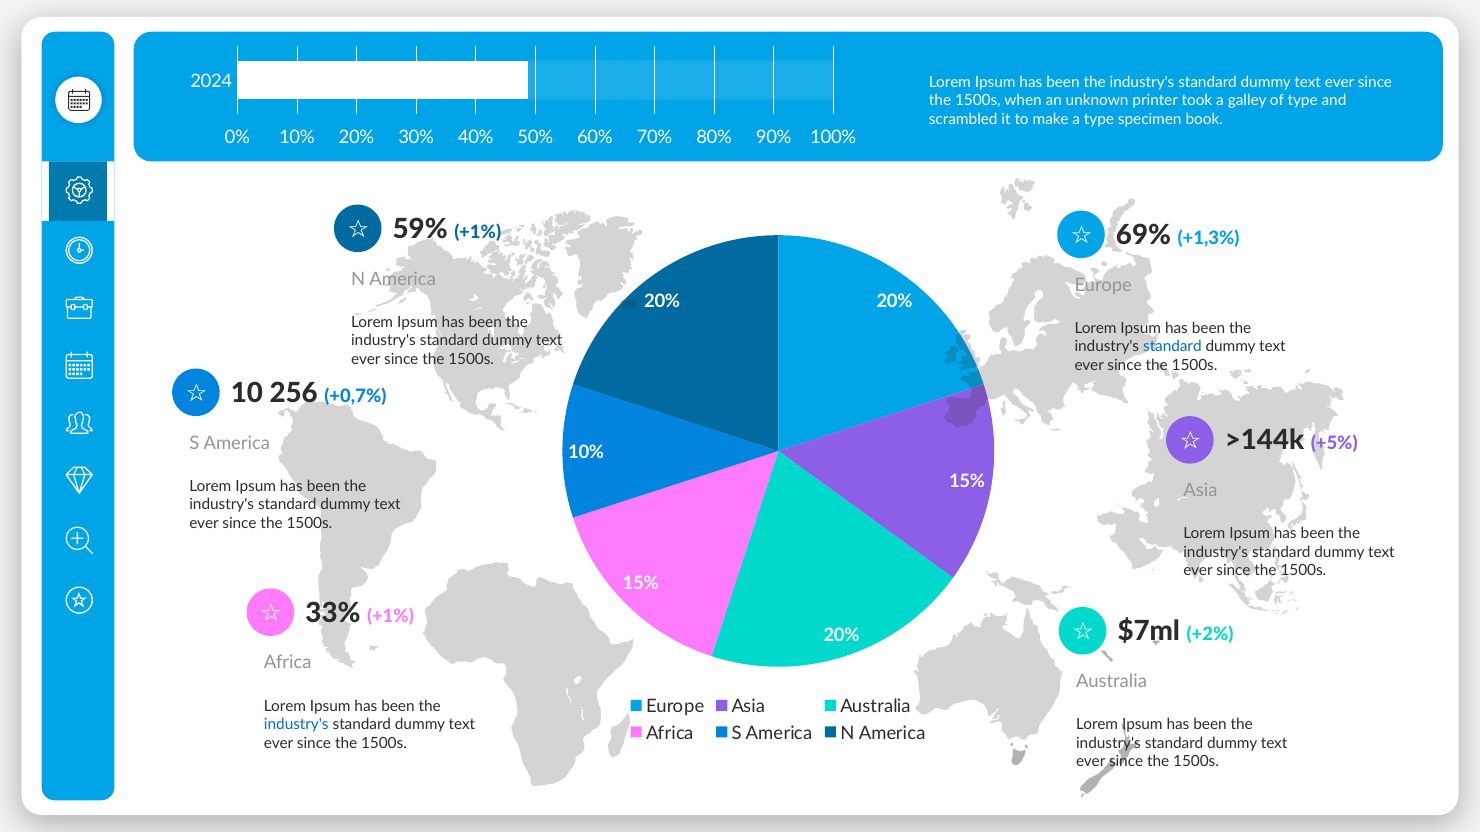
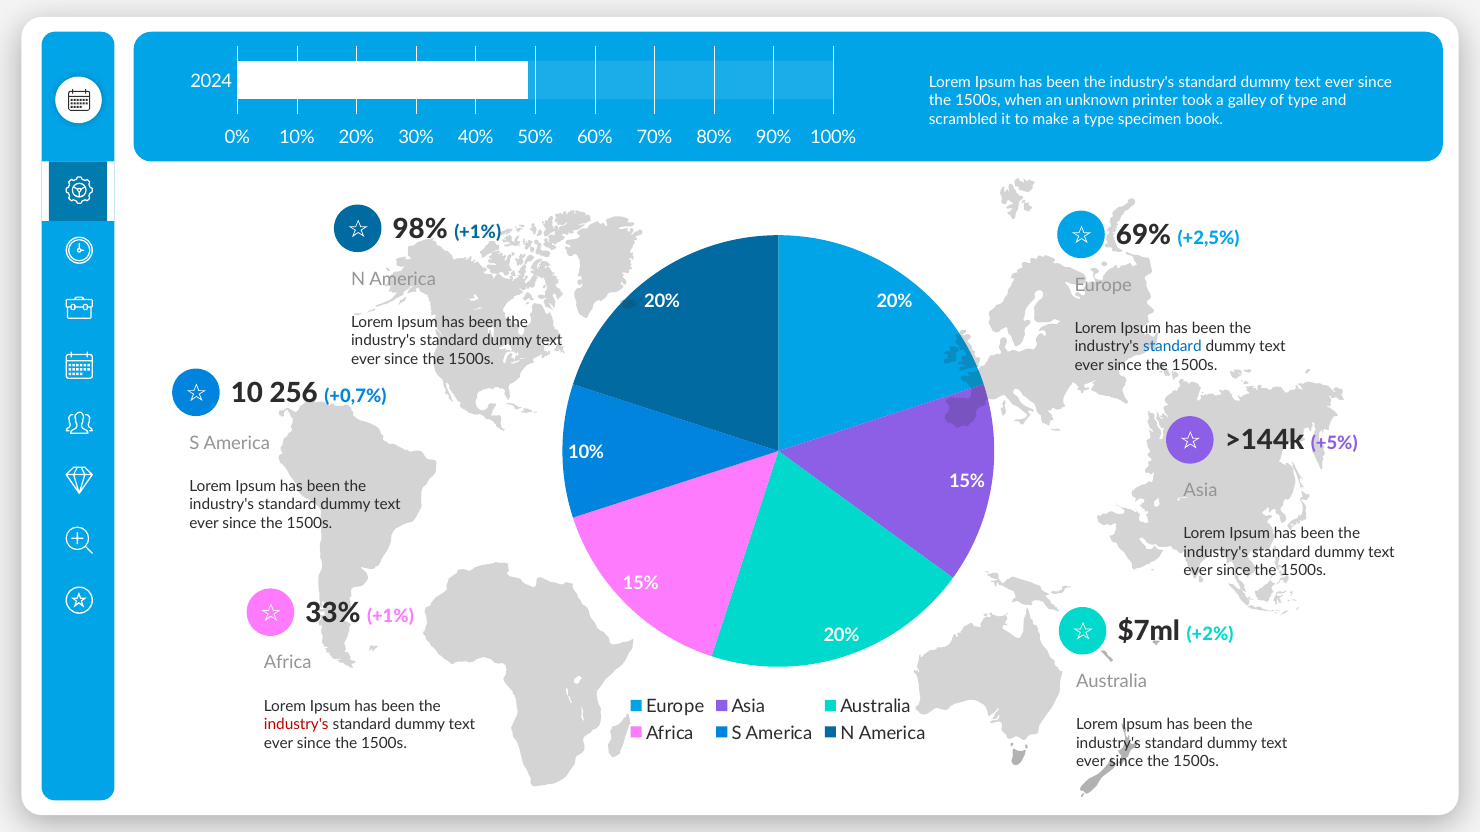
59%: 59% -> 98% (420, 229)
+1,3%: +1,3% -> +2,5% (1209, 238)
industry's colour: blue -> red (296, 725)
